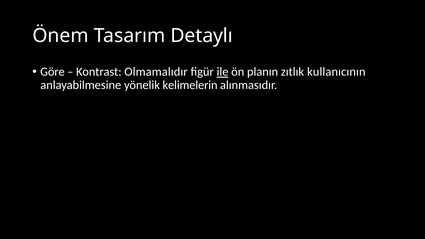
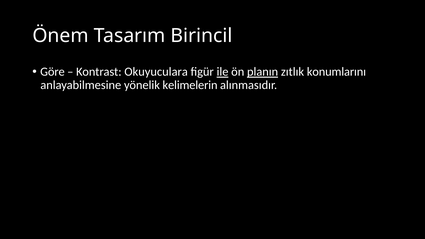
Detaylı: Detaylı -> Birincil (202, 36)
Olmamalıdır: Olmamalıdır -> Okuyuculara (156, 72)
planın underline: none -> present (263, 72)
kullanıcının: kullanıcının -> konumlarını (336, 72)
